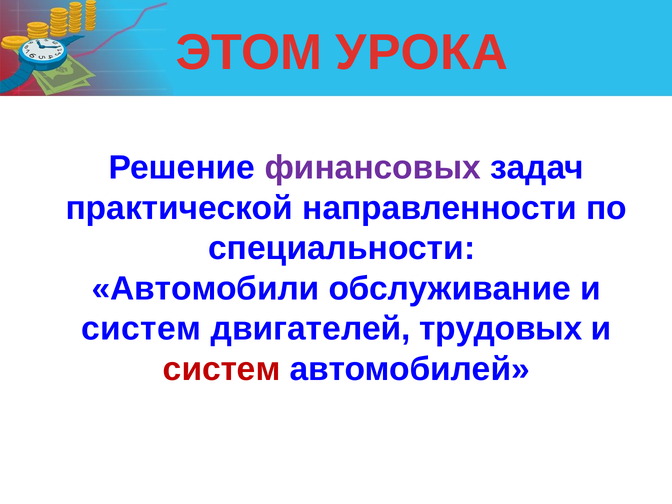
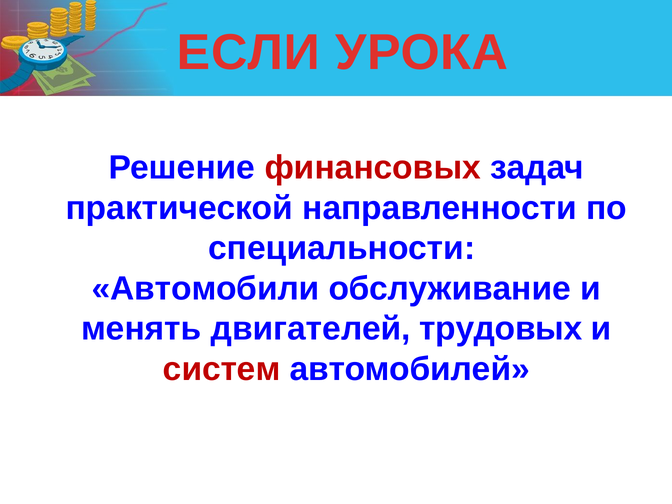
ЭТОМ: ЭТОМ -> ЕСЛИ (248, 53)
финансовых colour: purple -> red (373, 168)
систем: систем -> менять (141, 329)
